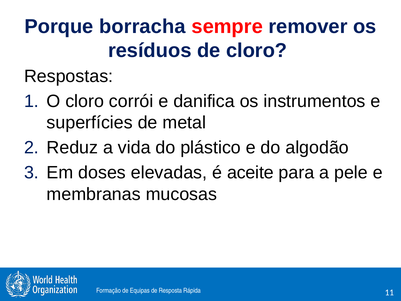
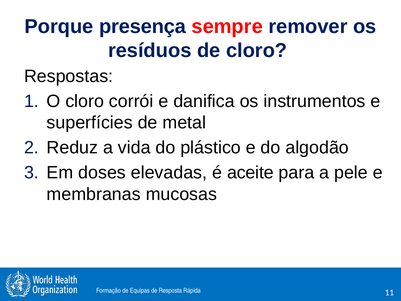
borracha: borracha -> presença (143, 26)
